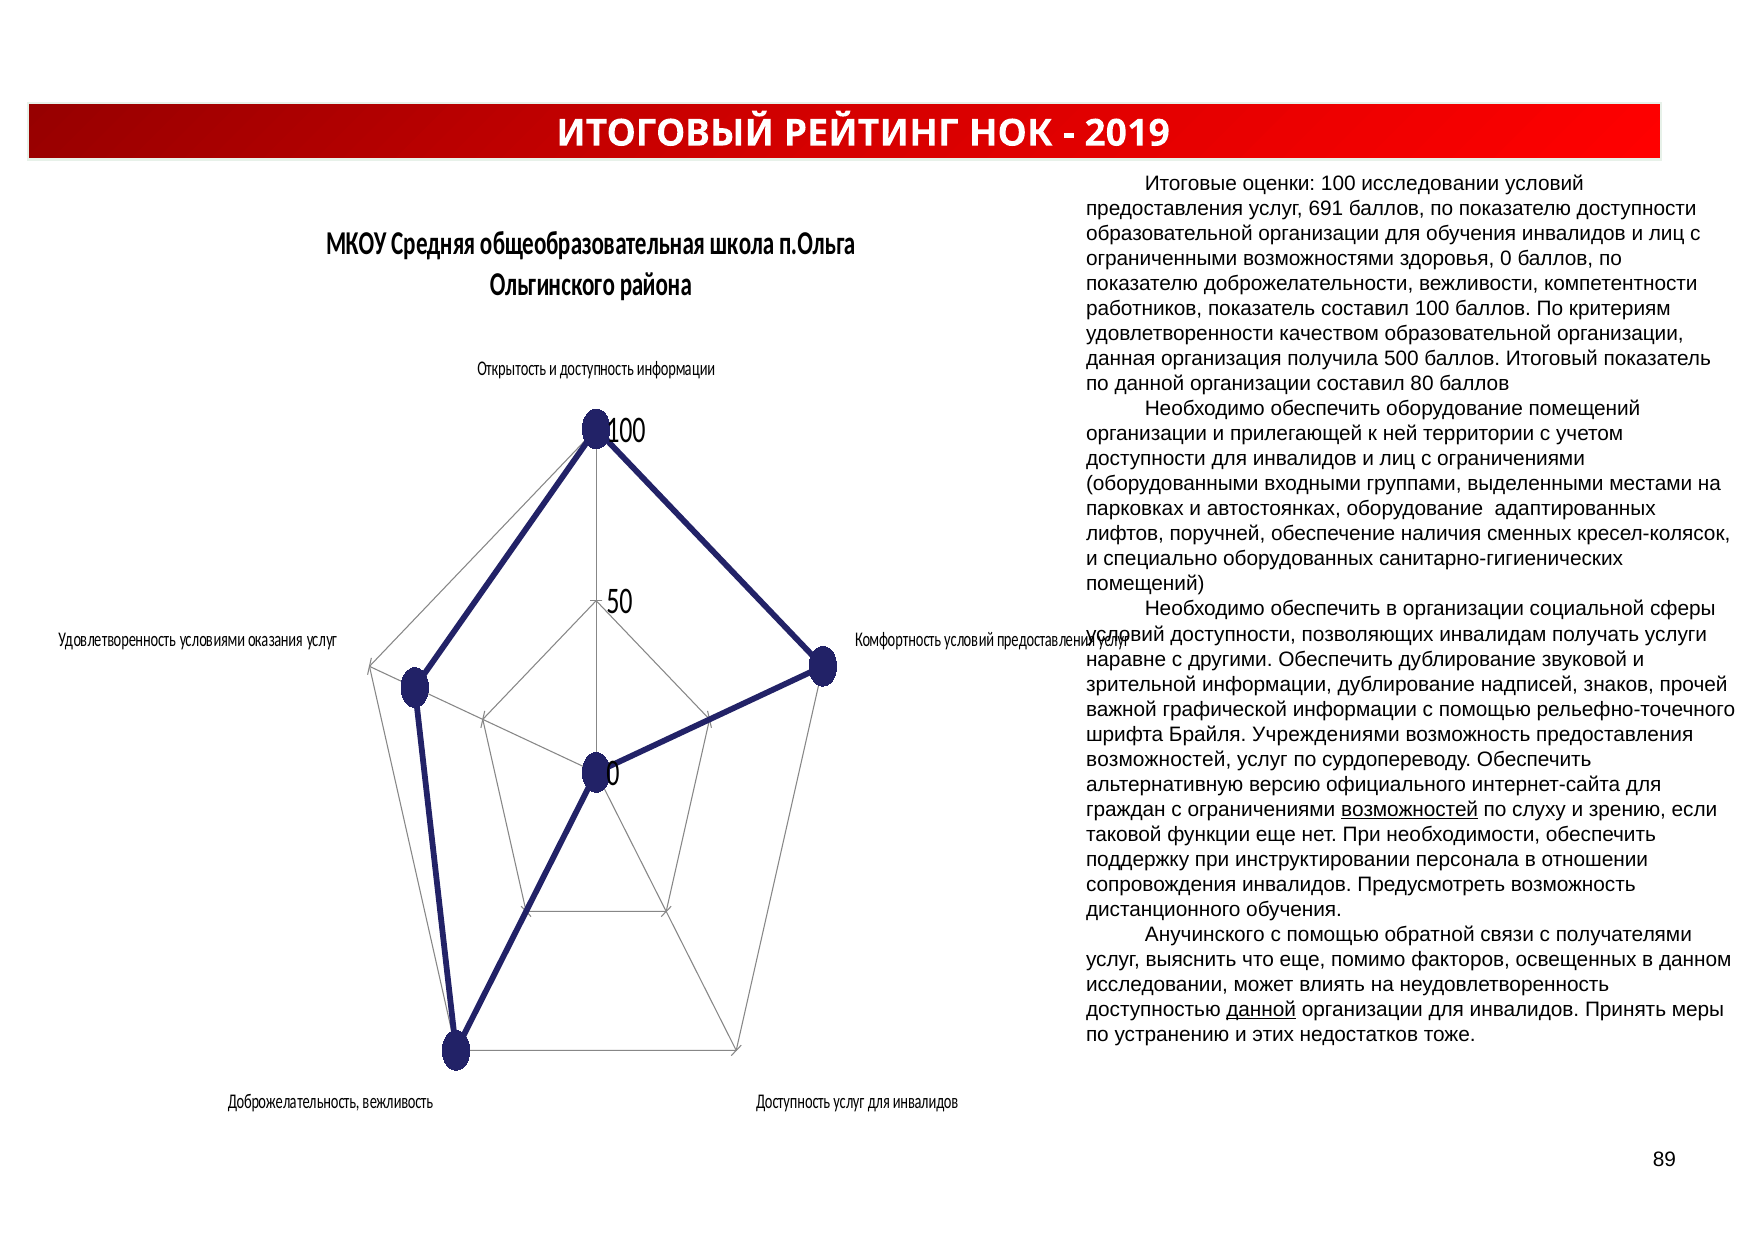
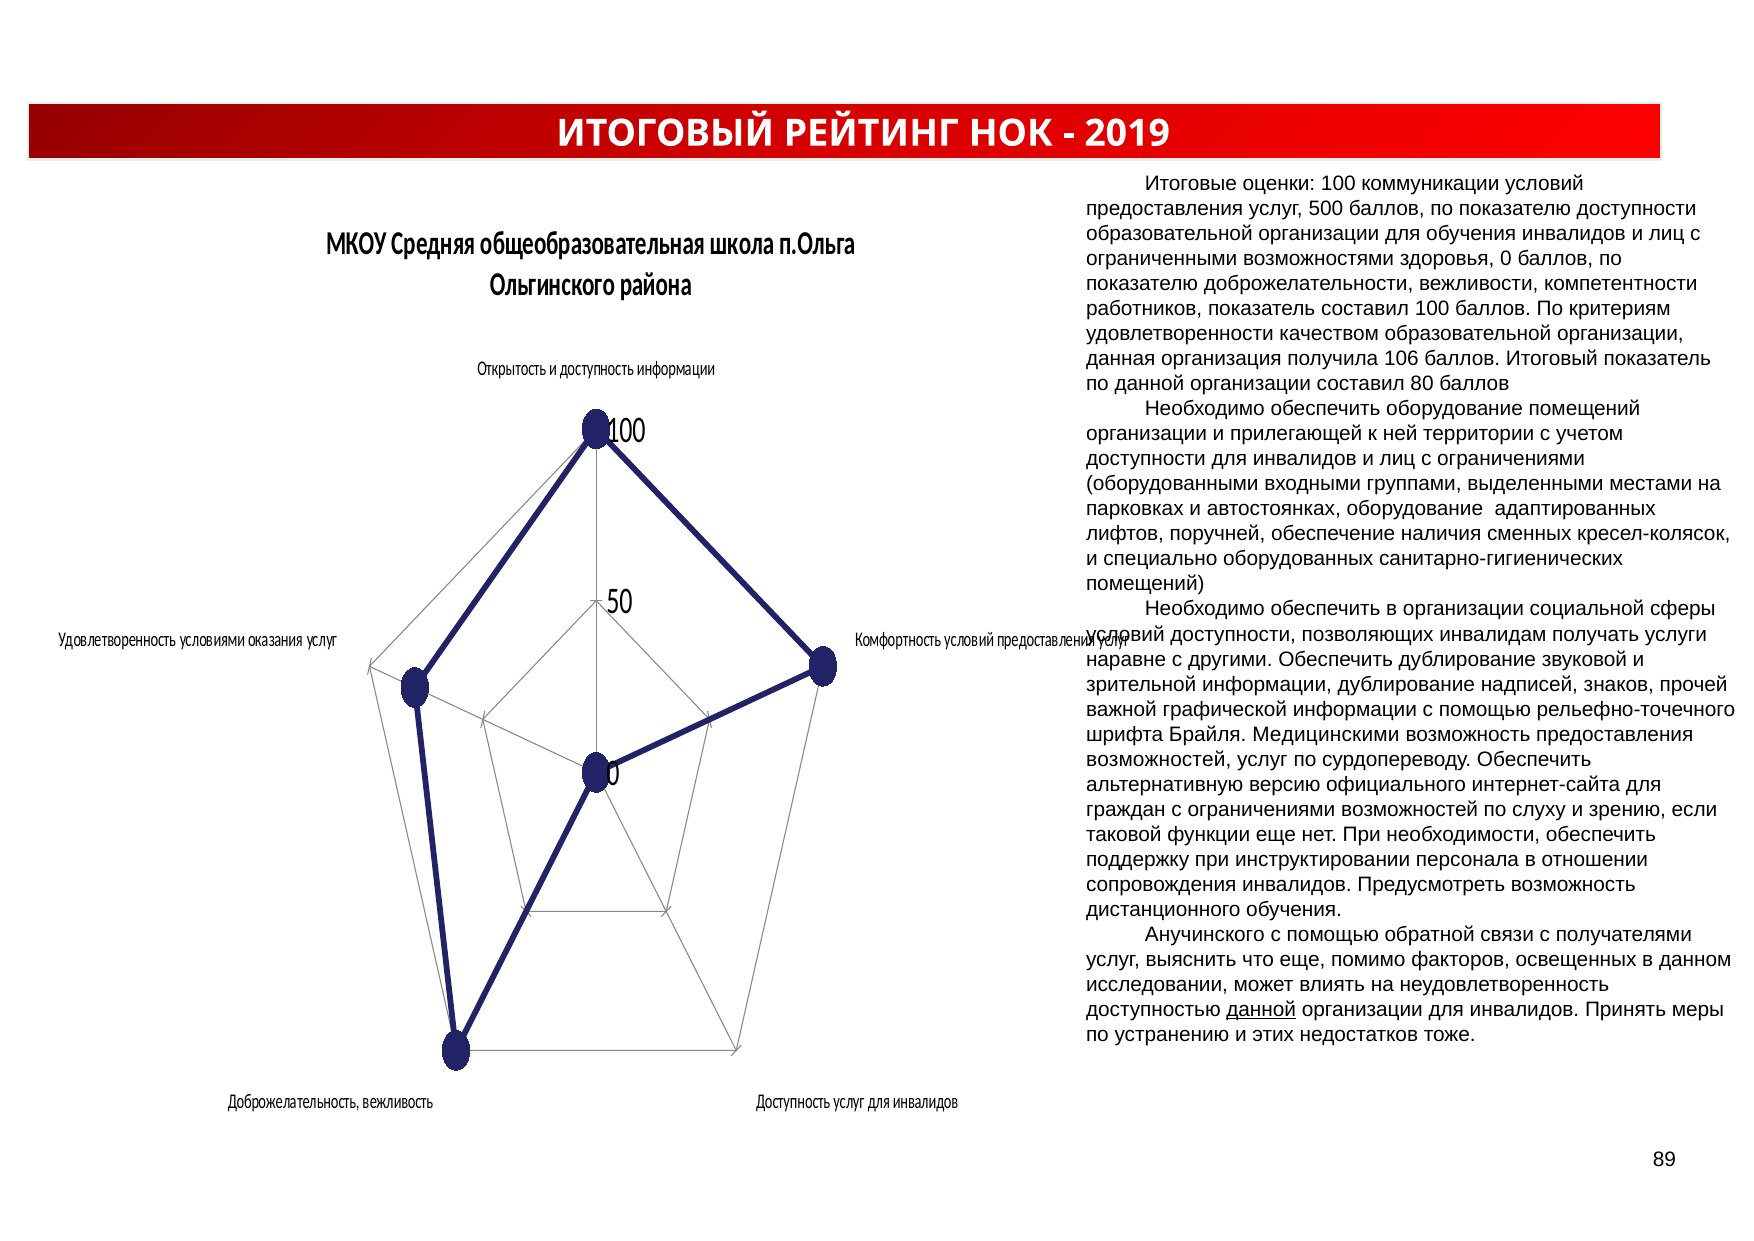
100 исследовании: исследовании -> коммуникации (1430, 183)
691: 691 -> 500 (1326, 208)
500: 500 -> 106 (1401, 358)
Учреждениями: Учреждениями -> Медицинскими (1326, 734)
возможностей underline: present -> none (1410, 809)
